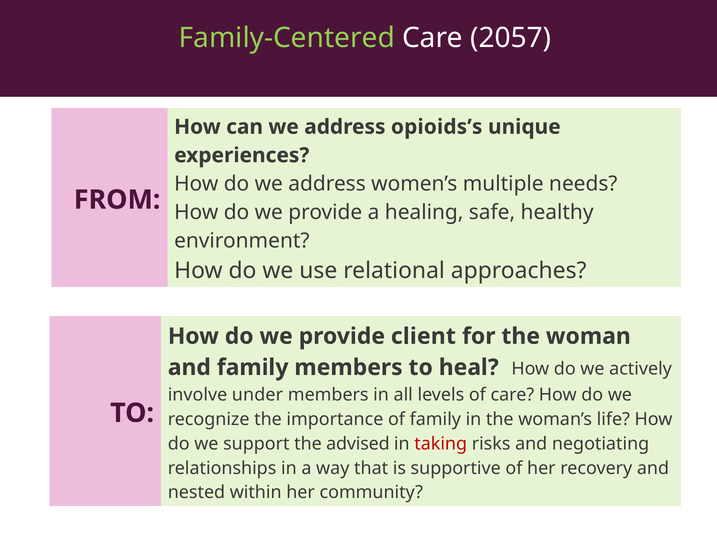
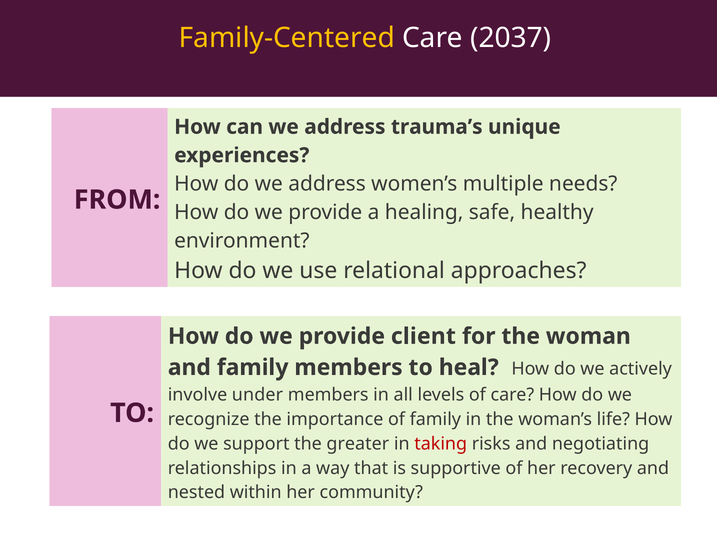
Family-Centered colour: light green -> yellow (287, 38)
2057: 2057 -> 2037 (511, 38)
opioids’s: opioids’s -> trauma’s (437, 127)
advised: advised -> greater (358, 443)
